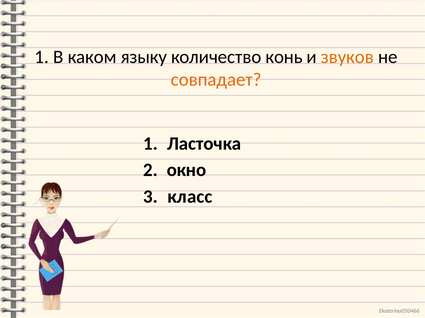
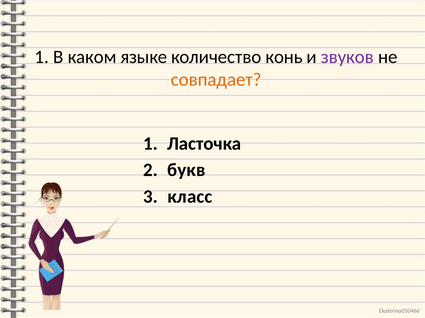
языку: языку -> языке (144, 57)
звуков colour: orange -> purple (347, 57)
окно: окно -> букв (186, 170)
